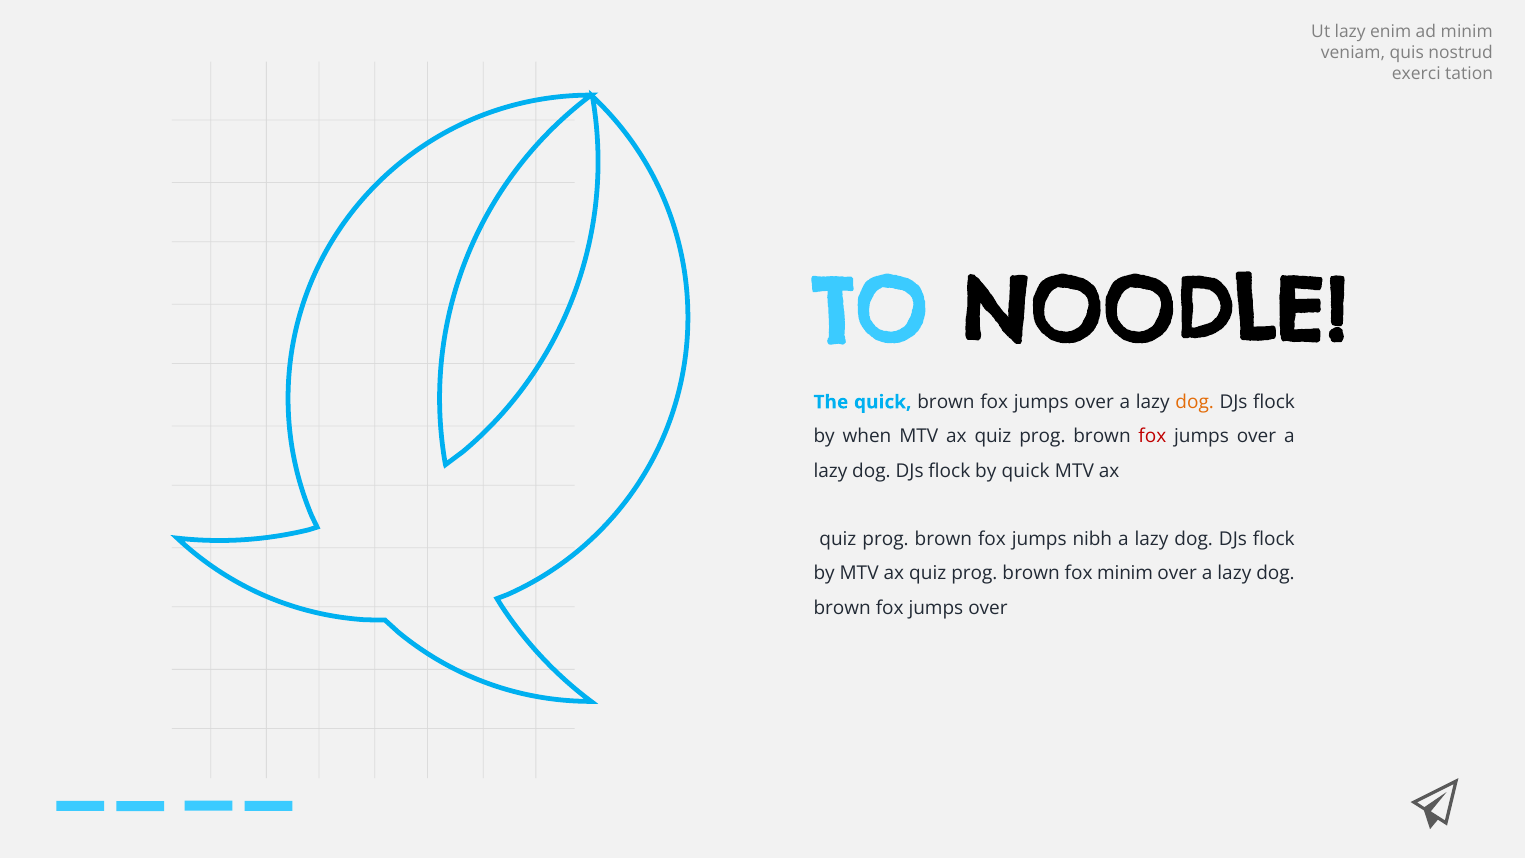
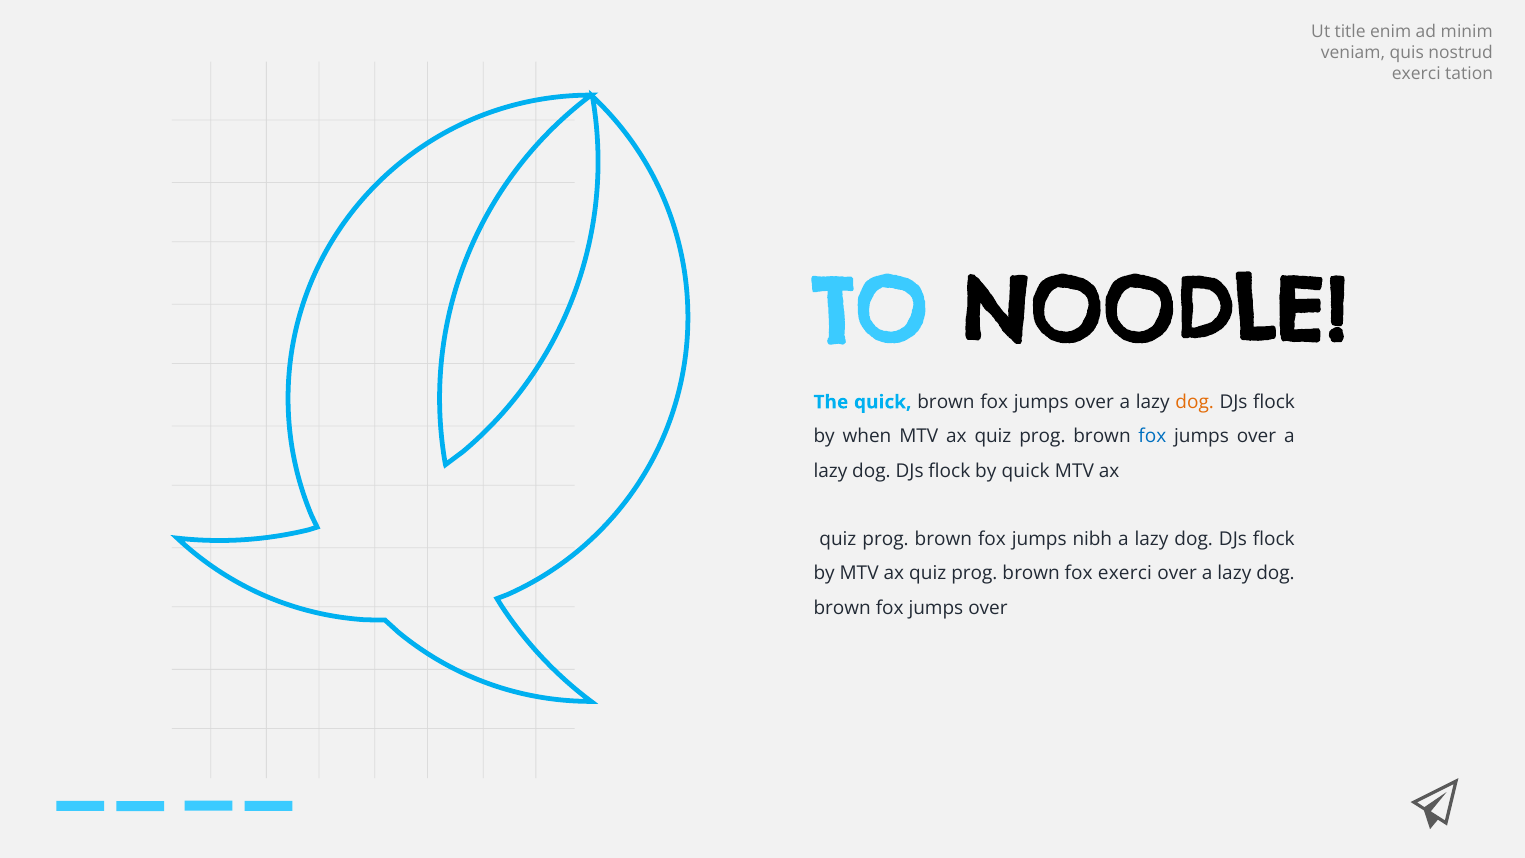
Ut lazy: lazy -> title (1350, 32)
fox colour: red -> blue (1152, 436)
fox minim: minim -> exerci (1125, 574)
